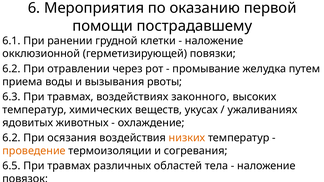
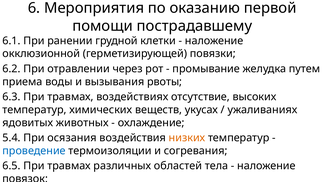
законного: законного -> отсутствие (200, 97)
6.2: 6.2 -> 5.4 (12, 138)
проведение colour: orange -> blue (34, 151)
